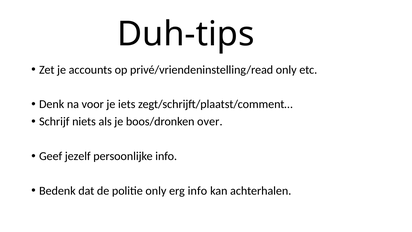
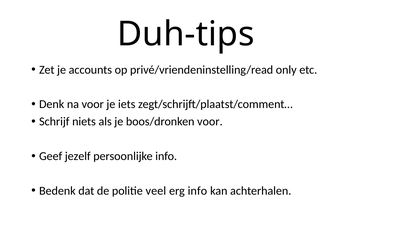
boos/dronken over: over -> voor (210, 121)
politie only: only -> veel (156, 191)
